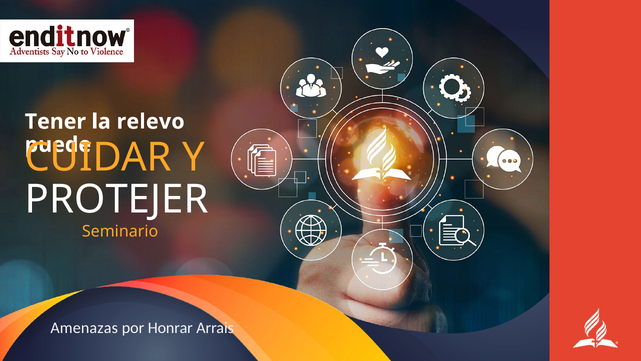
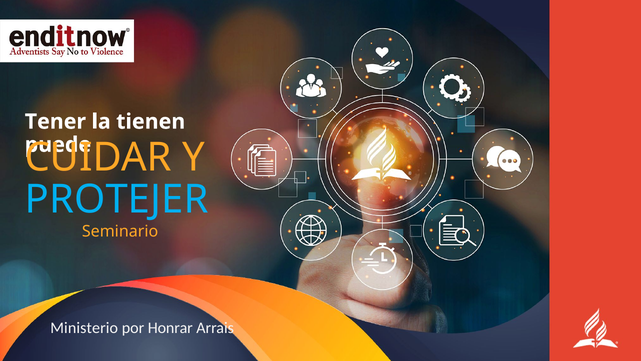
relevo: relevo -> tienen (151, 122)
PROTEJER colour: white -> light blue (117, 199)
Amenazas: Amenazas -> Ministerio (84, 327)
